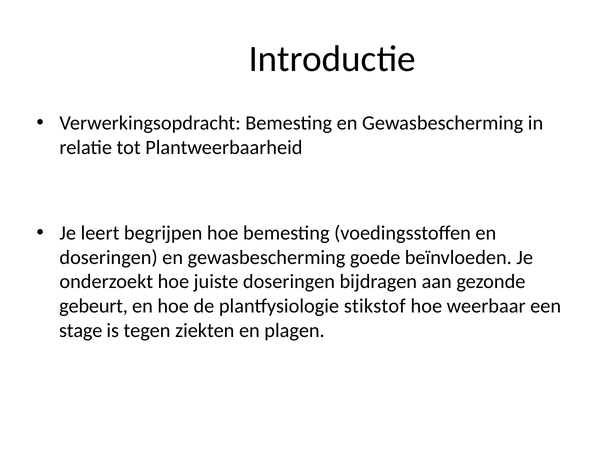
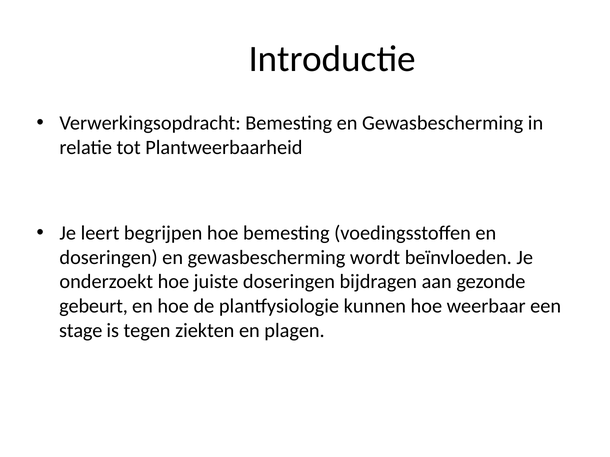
goede: goede -> wordt (375, 258)
stikstof: stikstof -> kunnen (375, 306)
